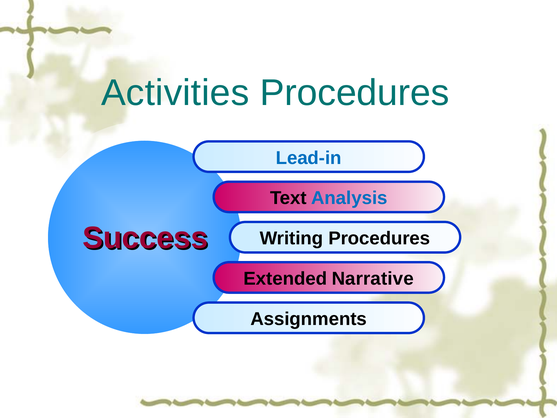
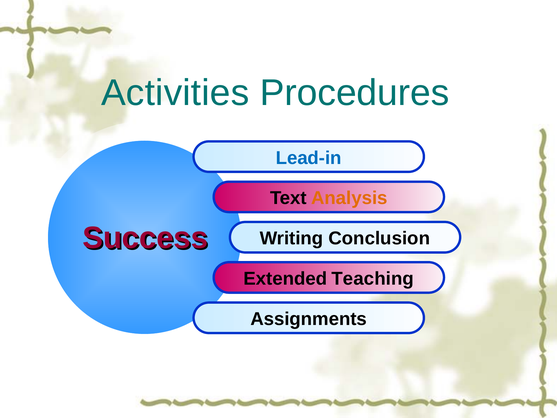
Analysis colour: blue -> orange (349, 198)
Writing Procedures: Procedures -> Conclusion (379, 238)
Narrative: Narrative -> Teaching (373, 279)
